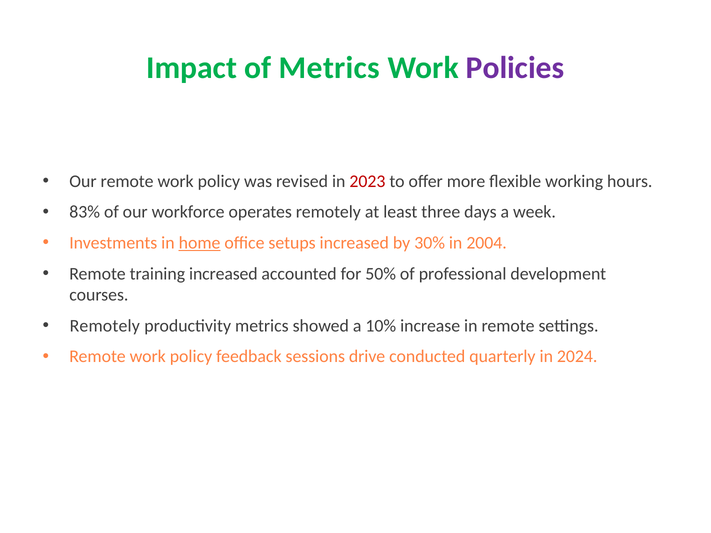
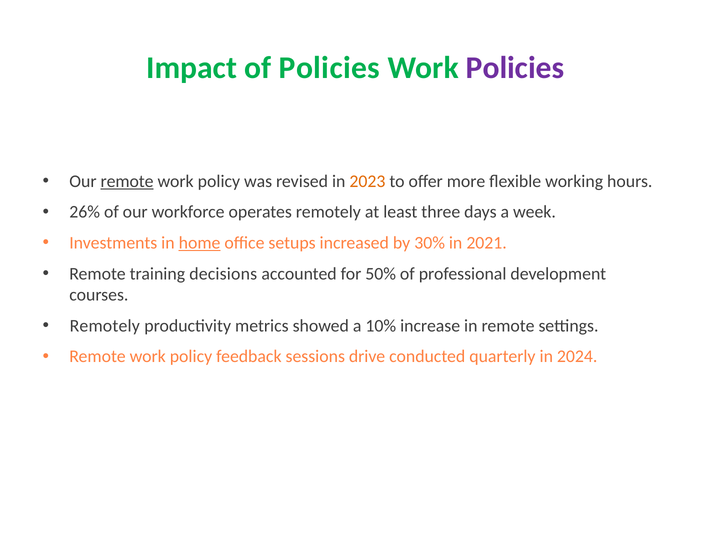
of Metrics: Metrics -> Policies (329, 68)
remote underline: none -> present (127, 181)
2023 colour: red -> orange (367, 181)
83%: 83% -> 26% (85, 212)
2004: 2004 -> 2021 (487, 243)
training increased: increased -> decisions (223, 274)
